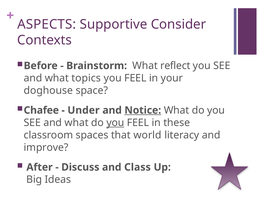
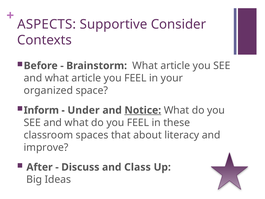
Brainstorm What reflect: reflect -> article (175, 66)
and what topics: topics -> article (86, 78)
doghouse: doghouse -> organized (48, 90)
Chafee: Chafee -> Inform (41, 110)
you underline: present -> none (115, 123)
world: world -> about (148, 135)
